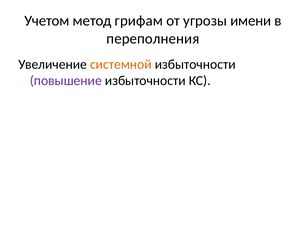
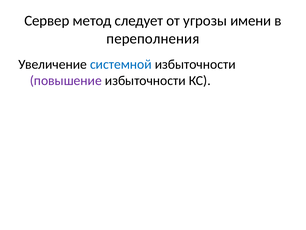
Учетом: Учетом -> Сервер (47, 21)
грифам: грифам -> следует (139, 21)
системной colour: orange -> blue (121, 64)
